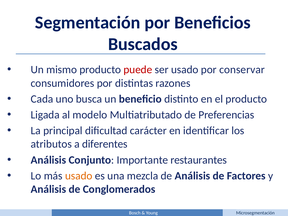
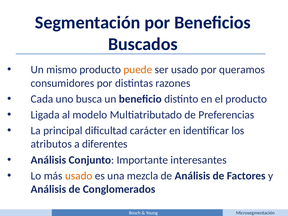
puede colour: red -> orange (138, 70)
conservar: conservar -> queramos (242, 70)
restaurantes: restaurantes -> interesantes (199, 160)
